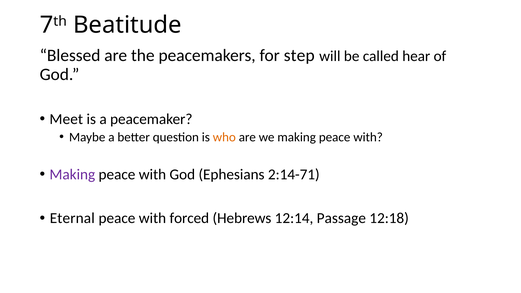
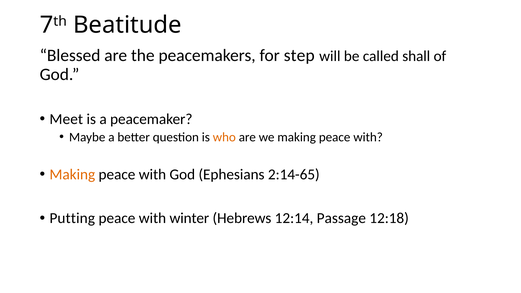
hear: hear -> shall (416, 56)
Making colour: purple -> orange (72, 175)
2:14-71: 2:14-71 -> 2:14-65 (294, 175)
Eternal: Eternal -> Putting (72, 218)
forced: forced -> winter (189, 218)
